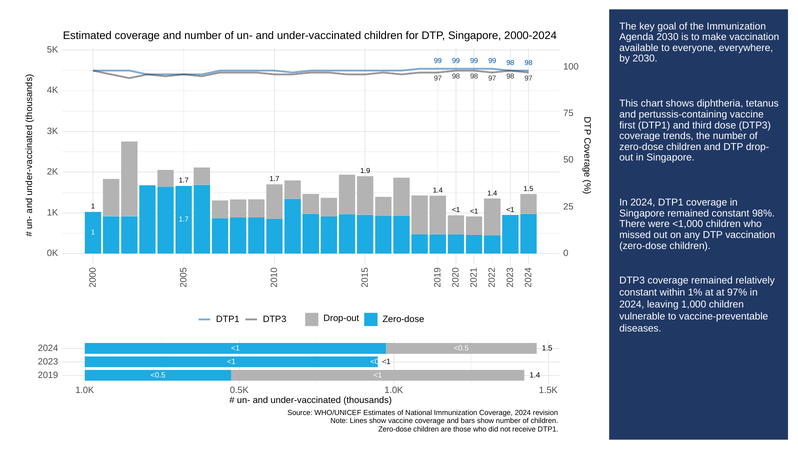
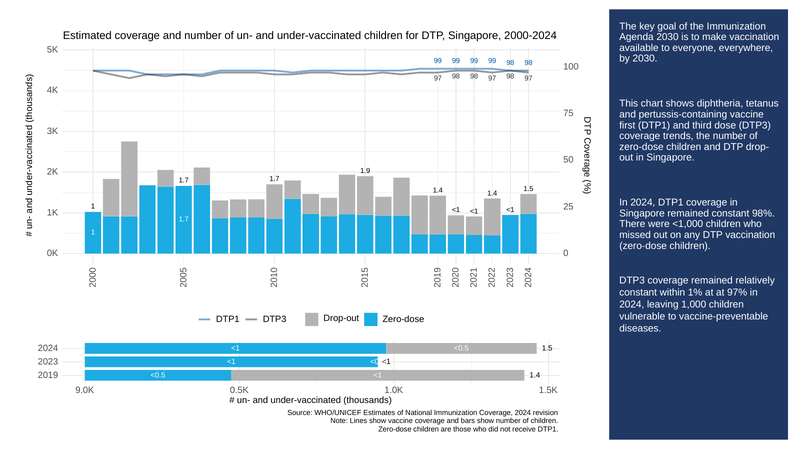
1.0K: 1.0K -> 9.0K (85, 390)
